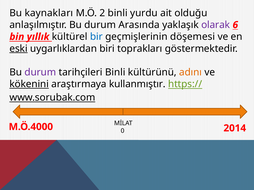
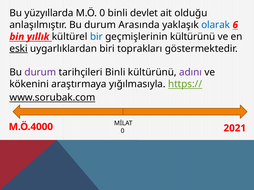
kaynakları: kaynakları -> yüzyıllarda (49, 13)
M.Ö 2: 2 -> 0 (102, 13)
yurdu: yurdu -> devlet (144, 13)
olarak colour: purple -> blue (216, 25)
geçmişlerinin döşemesi: döşemesi -> kültürünü (193, 37)
adını colour: orange -> purple (191, 72)
kökenini underline: present -> none (29, 84)
kullanmıştır: kullanmıştır -> yığılmasıyla (137, 84)
2014: 2014 -> 2021 (235, 128)
